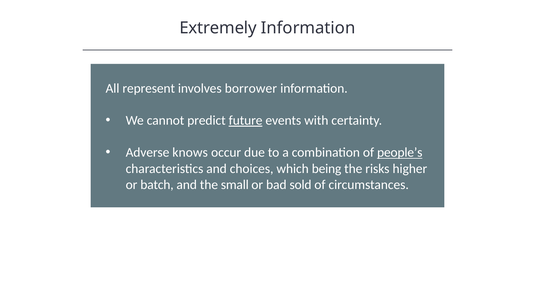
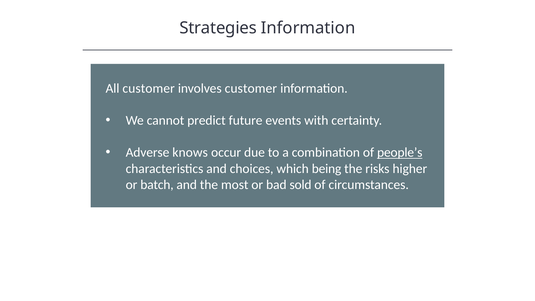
Extremely: Extremely -> Strategies (218, 28)
All represent: represent -> customer (149, 88)
involves borrower: borrower -> customer (251, 88)
future underline: present -> none (246, 120)
small: small -> most (235, 185)
